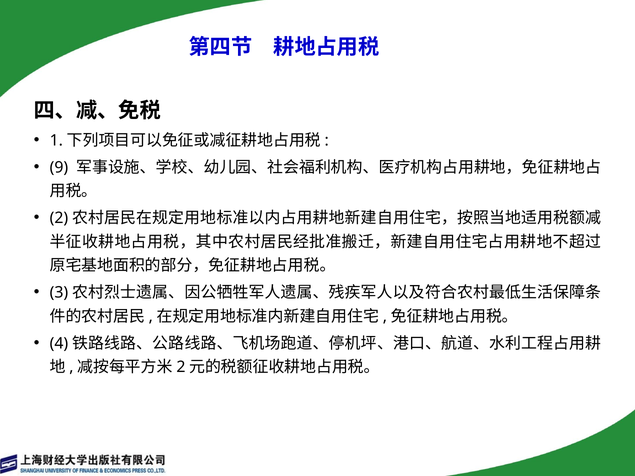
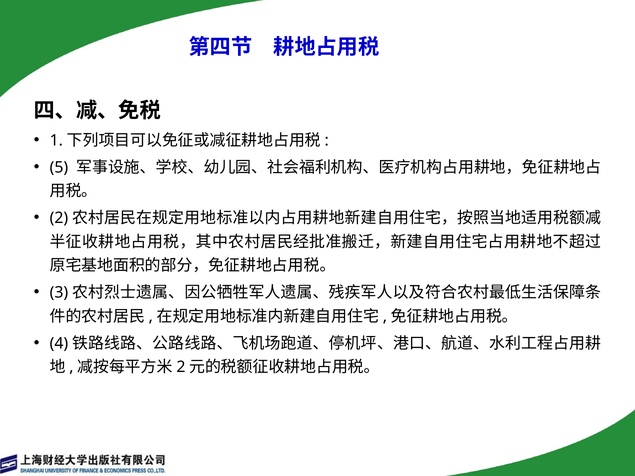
9: 9 -> 5 (59, 167)
